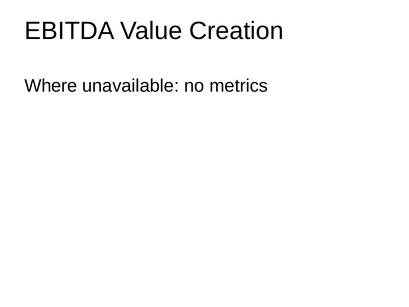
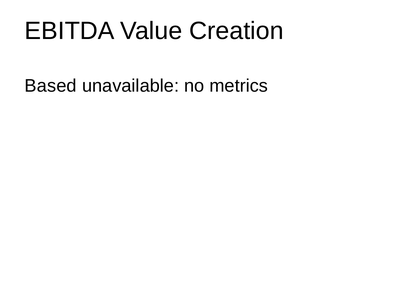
Where: Where -> Based (51, 86)
